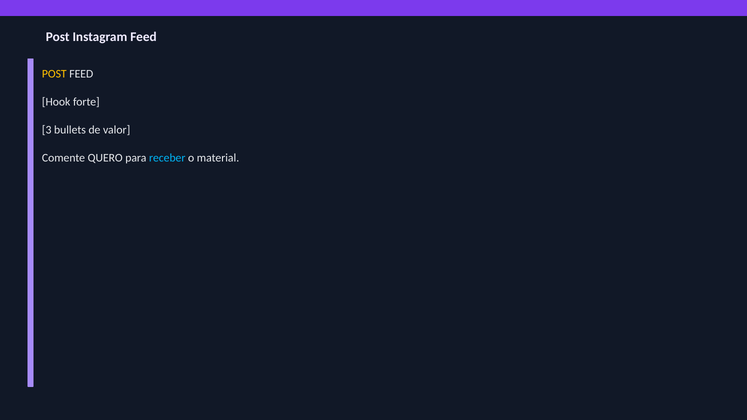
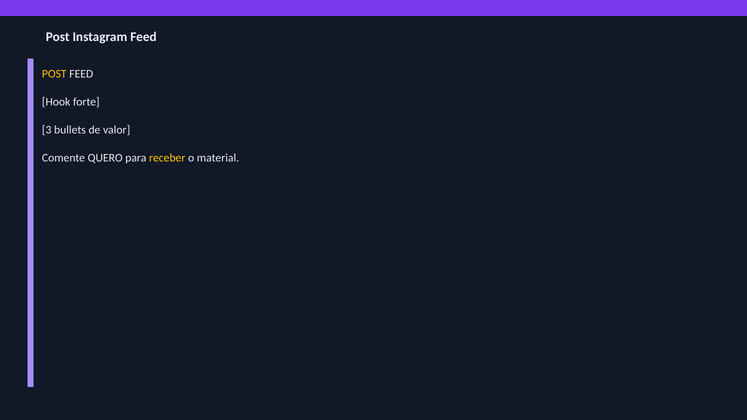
receber colour: light blue -> yellow (167, 158)
